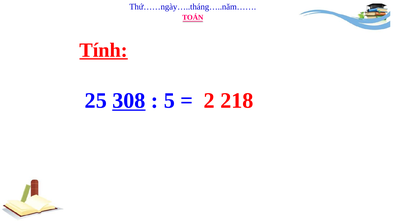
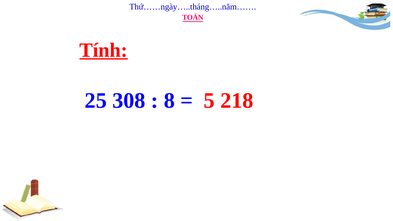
308 underline: present -> none (129, 101)
5: 5 -> 8 (169, 101)
2: 2 -> 5 (209, 101)
